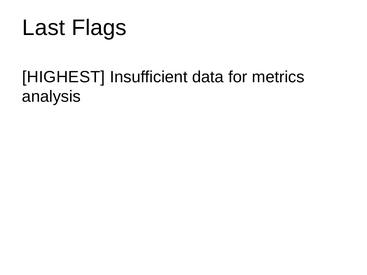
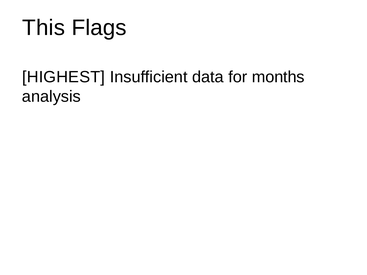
Last: Last -> This (44, 28)
metrics: metrics -> months (278, 77)
